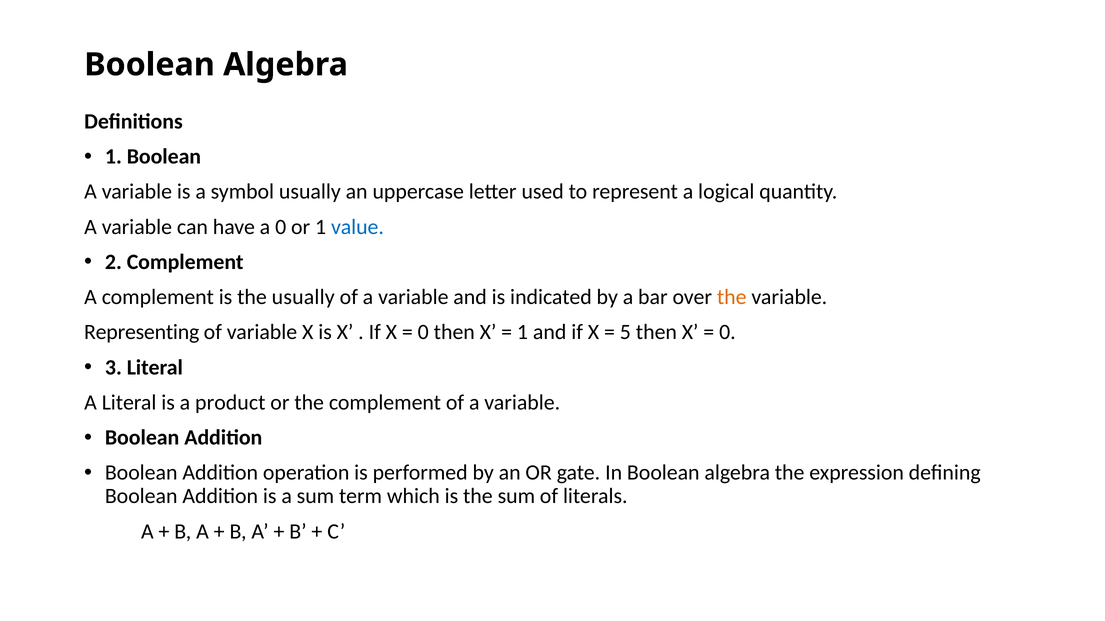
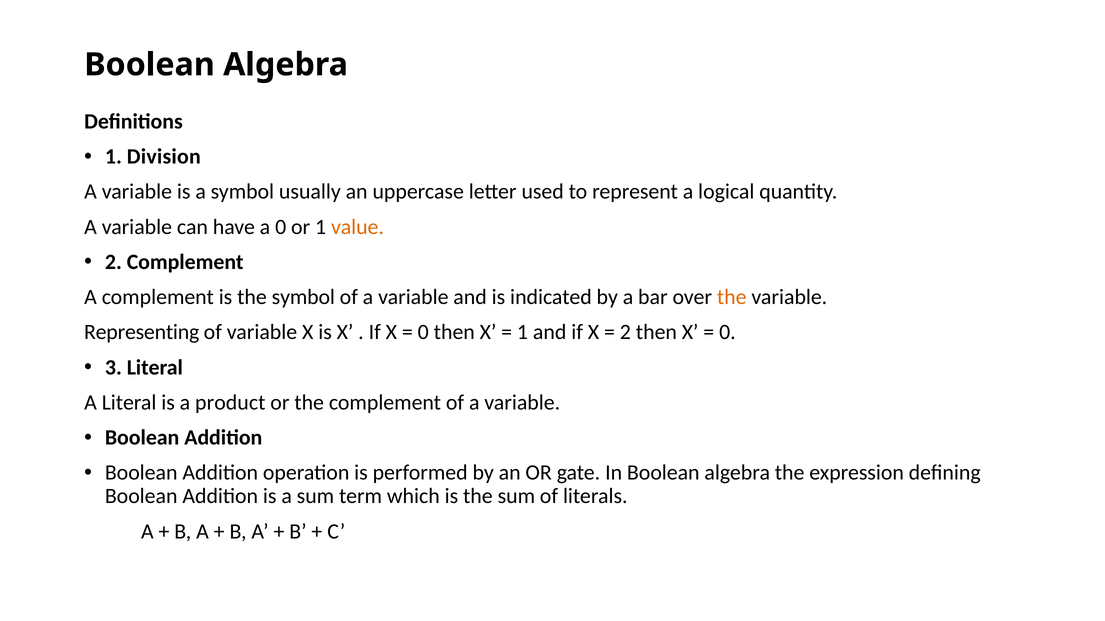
1 Boolean: Boolean -> Division (164, 157)
value colour: blue -> orange (357, 227)
the usually: usually -> symbol (303, 297)
5: 5 -> 2 (625, 333)
